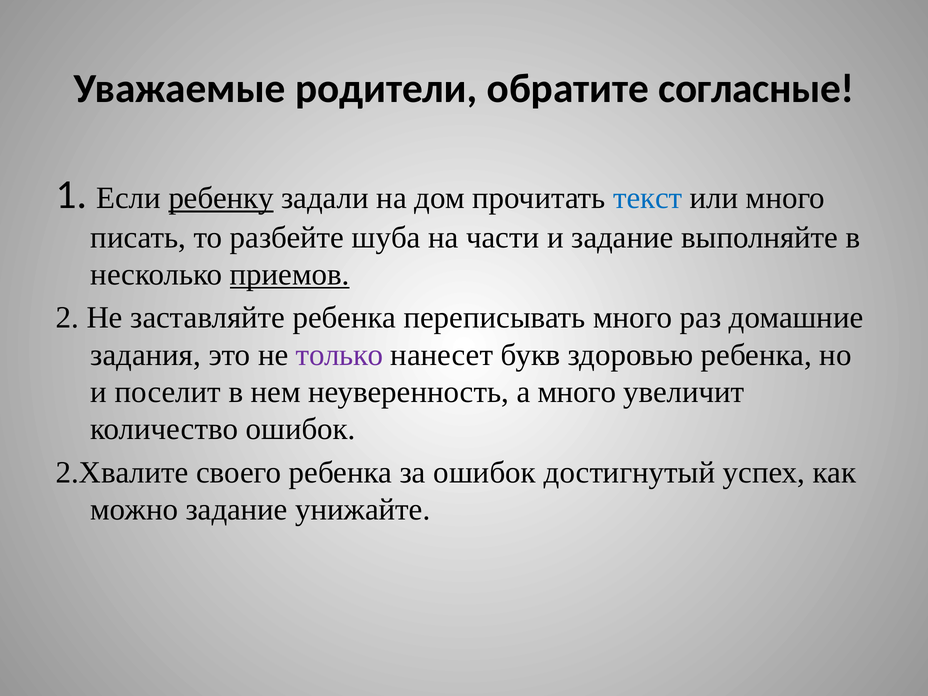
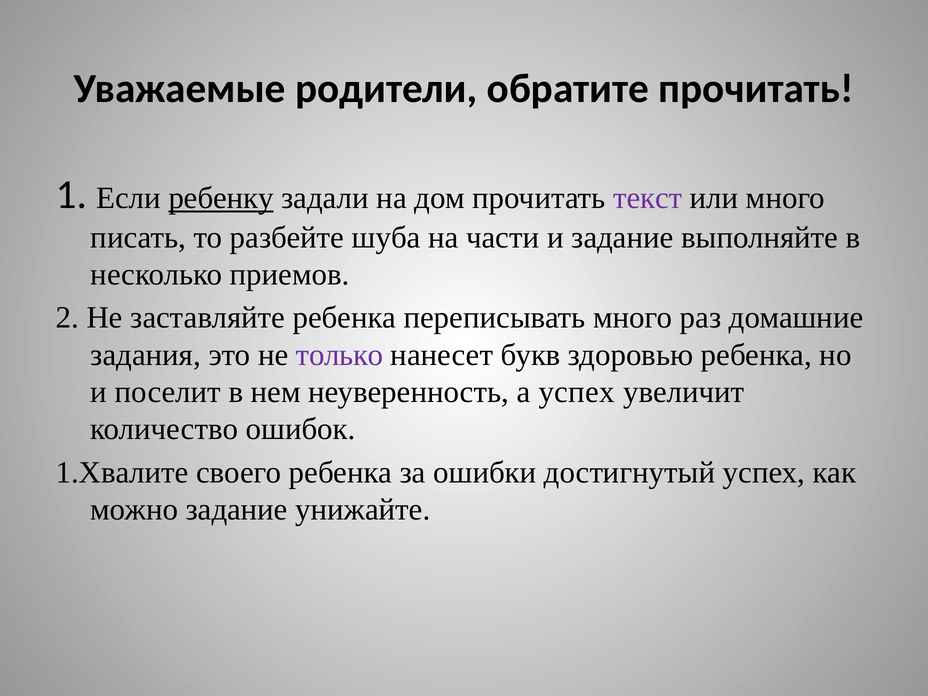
обратите согласные: согласные -> прочитать (756, 89)
текст colour: blue -> purple (648, 198)
приемов underline: present -> none (290, 274)
а много: много -> успех (577, 392)
2.Хвалите: 2.Хвалите -> 1.Хвалите (122, 472)
за ошибок: ошибок -> ошибки (485, 472)
